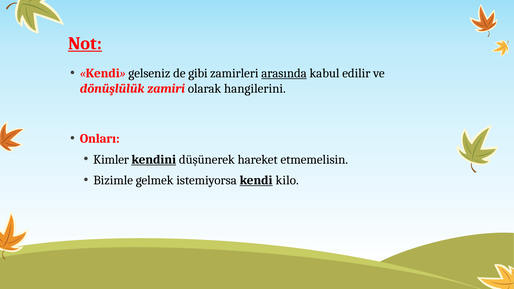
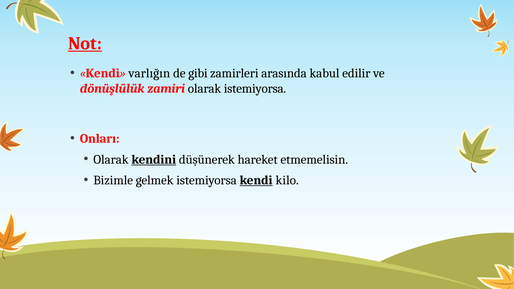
gelseniz: gelseniz -> varlığın (149, 73)
arasında underline: present -> none (284, 73)
olarak hangilerini: hangilerini -> istemiyorsa (255, 89)
Kimler: Kimler -> Olarak (111, 160)
